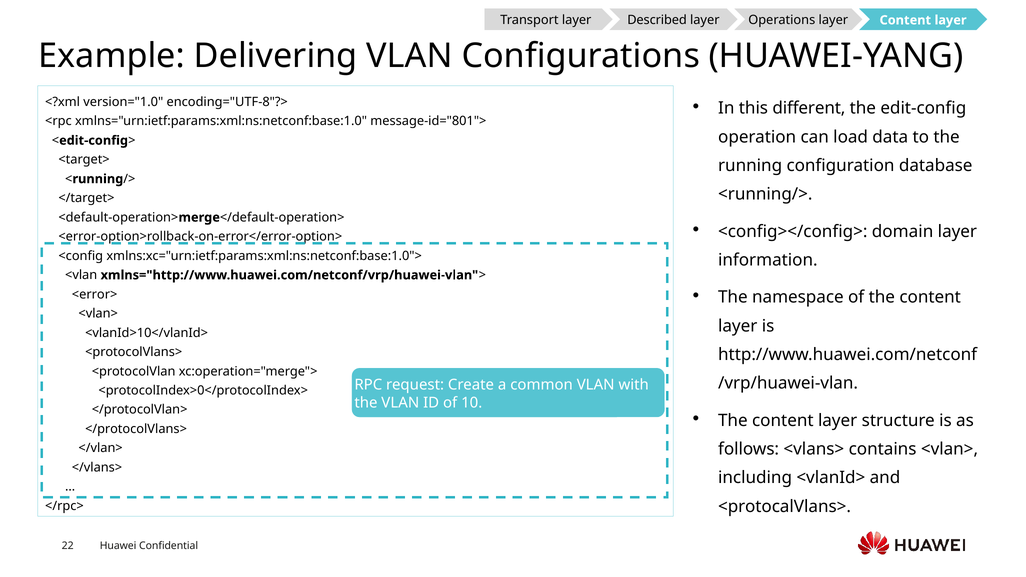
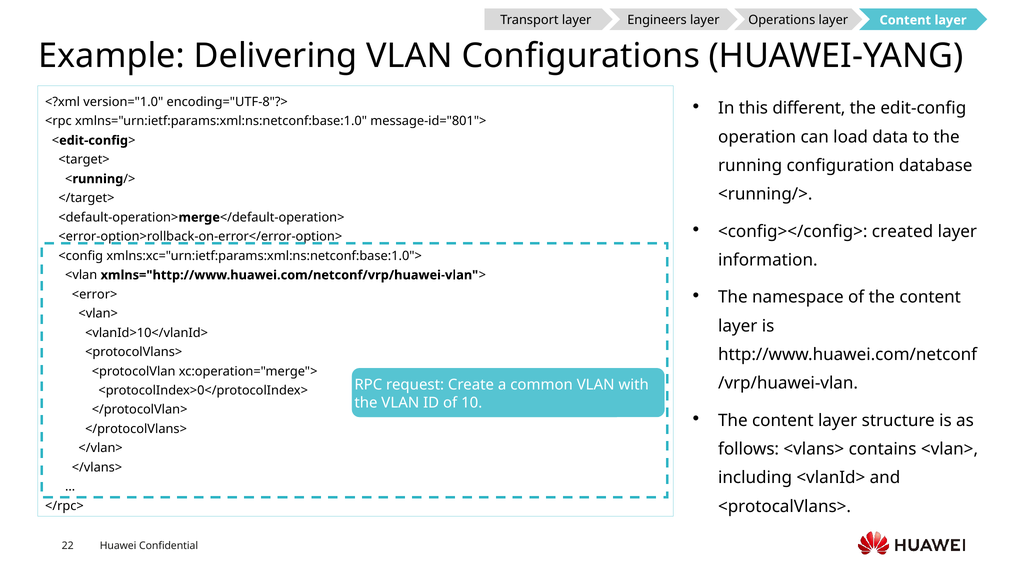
Described: Described -> Engineers (657, 20)
domain: domain -> created (903, 232)
